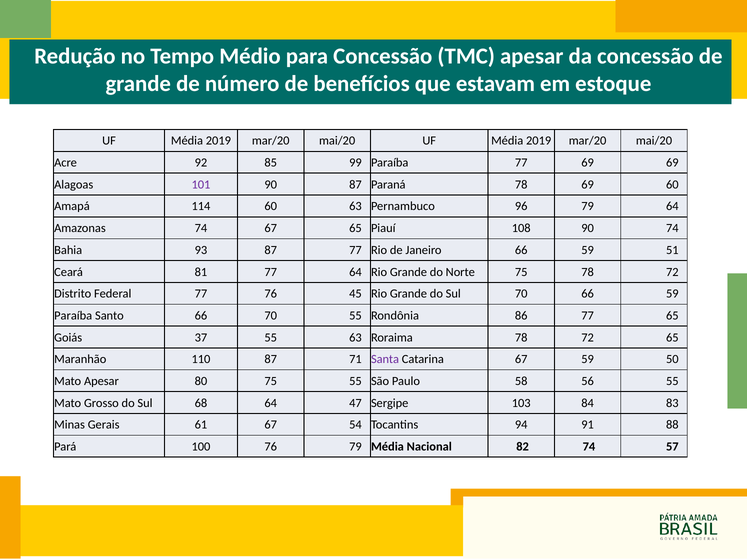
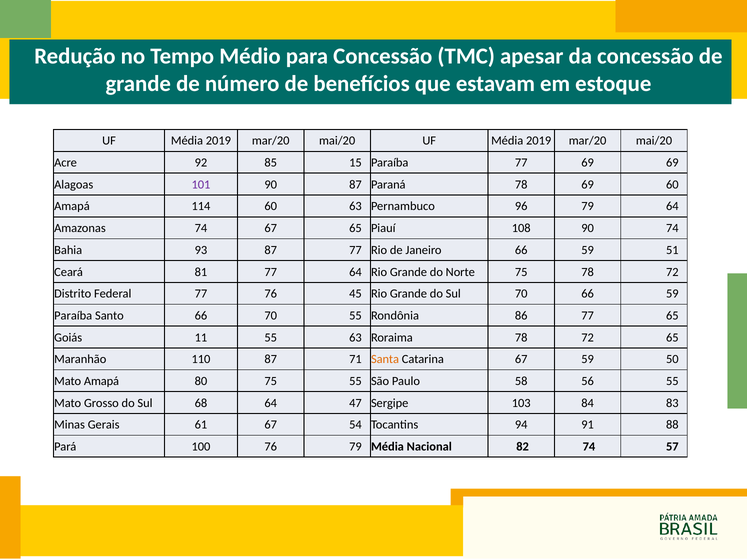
99: 99 -> 15 (355, 163)
37: 37 -> 11 (201, 338)
Santa colour: purple -> orange (385, 359)
Mato Apesar: Apesar -> Amapá (101, 381)
